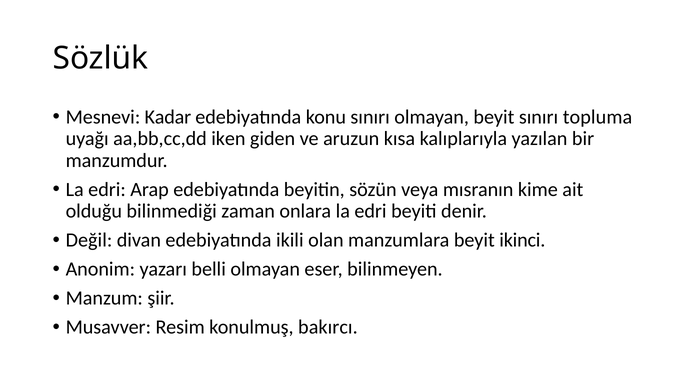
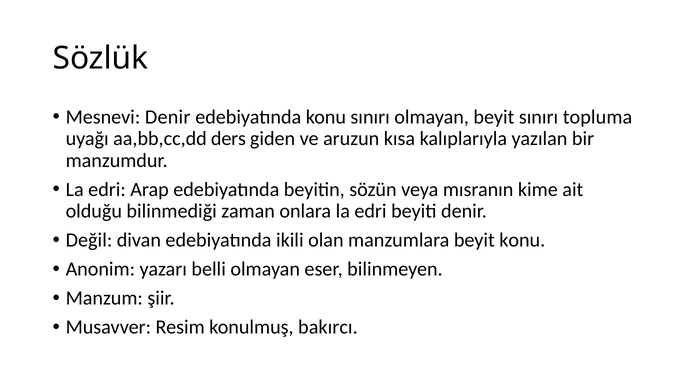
Mesnevi Kadar: Kadar -> Denir (168, 117)
iken: iken -> ders (228, 139)
beyit ikinci: ikinci -> konu (522, 240)
